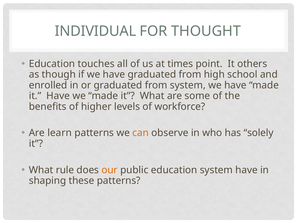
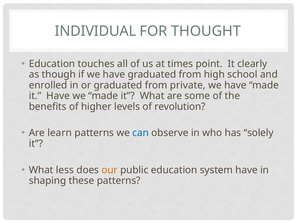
others: others -> clearly (252, 64)
from system: system -> private (188, 85)
workforce: workforce -> revolution (180, 106)
can colour: orange -> blue (141, 133)
rule: rule -> less (65, 170)
